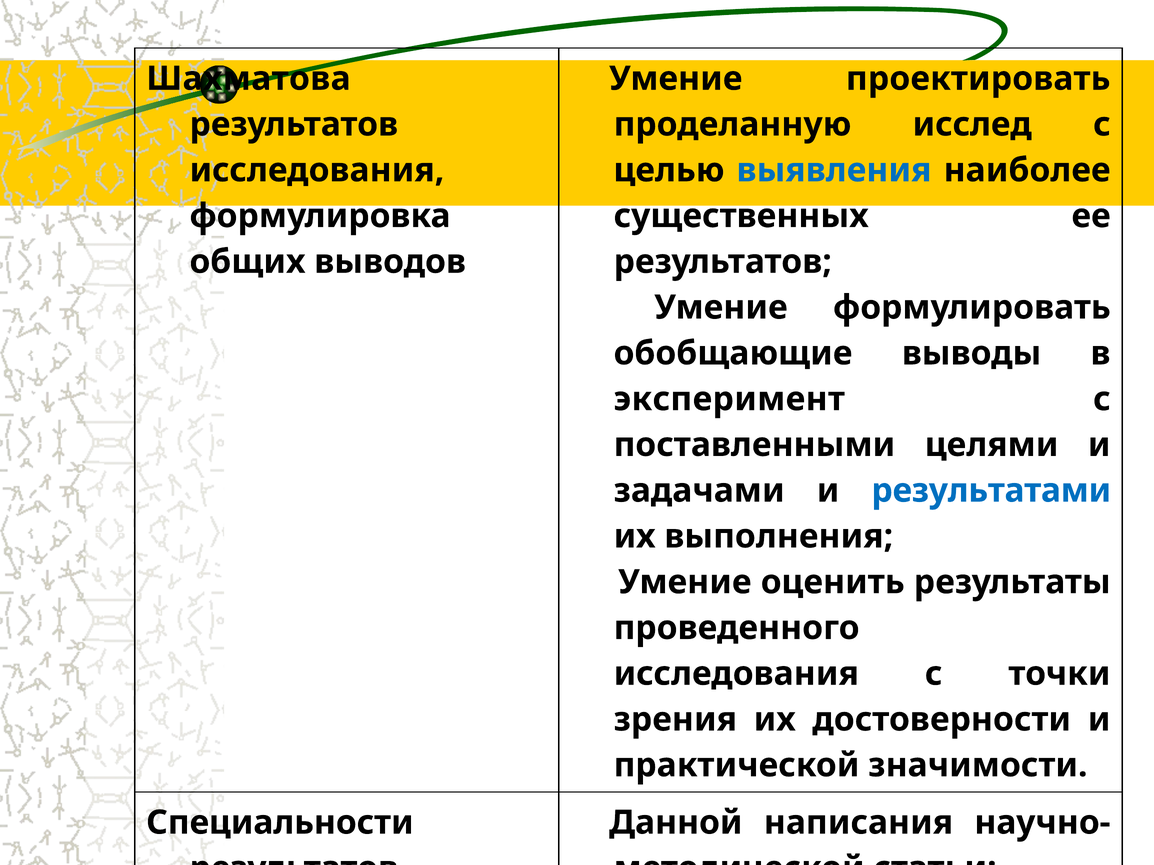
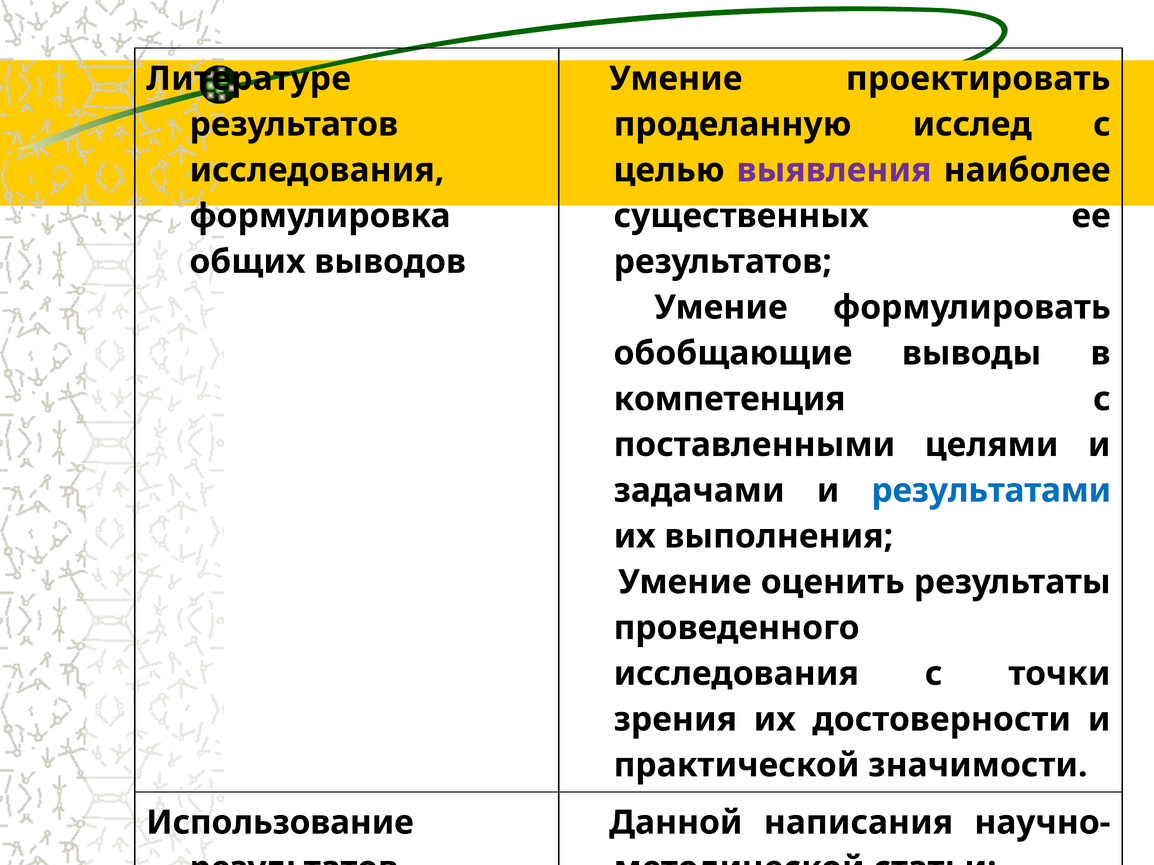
Шахматова: Шахматова -> Литературе (249, 79)
выявления colour: blue -> purple (834, 170)
эксперимент: эксперимент -> компетенция (730, 399)
Специальности: Специальности -> Использование (280, 823)
